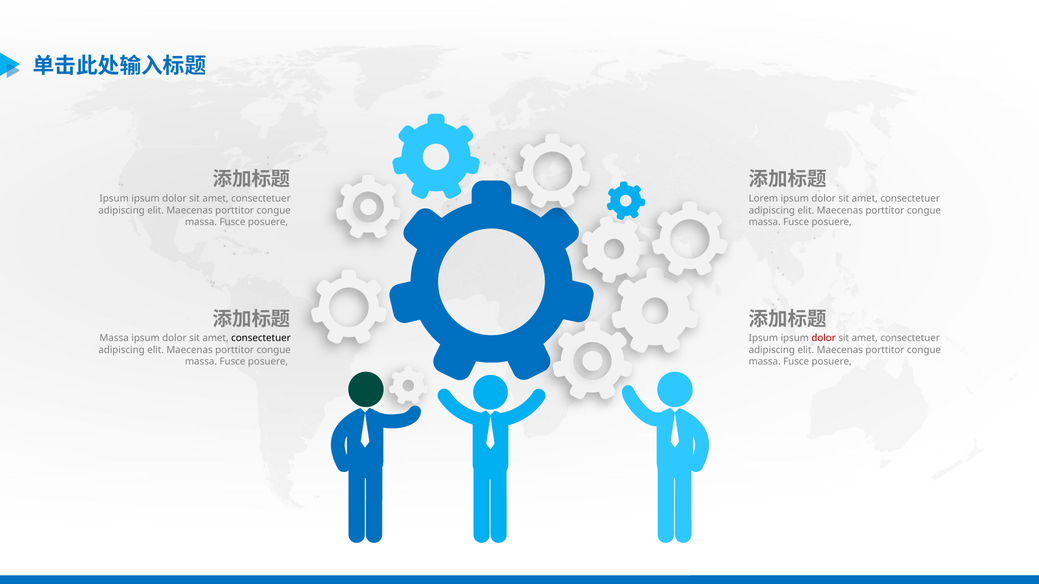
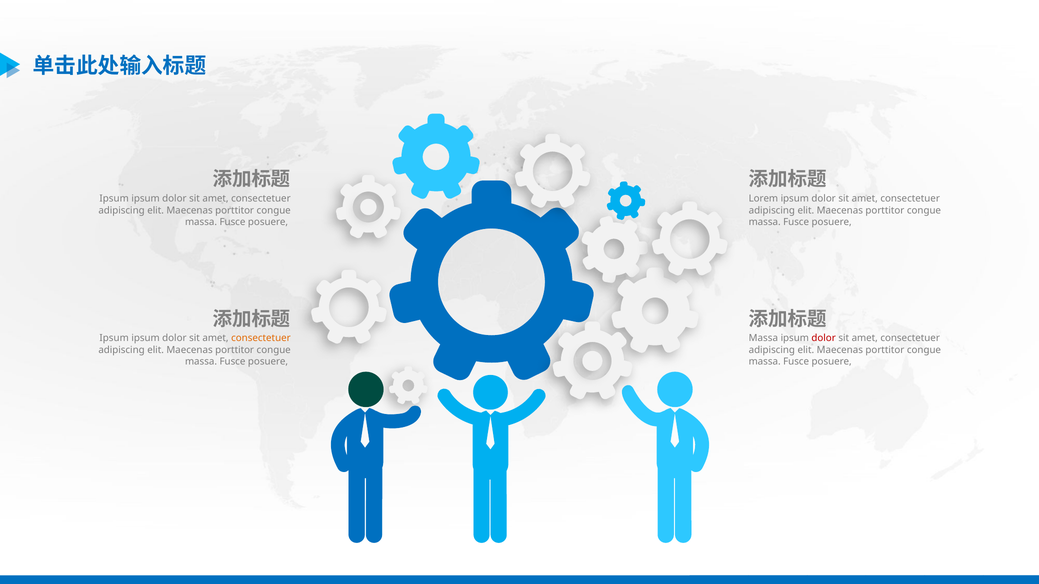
Massa: Massa -> Ipsum (114, 338)
consectetuer colour: black -> orange (261, 338)
Ipsum: Ipsum -> Massa (763, 338)
